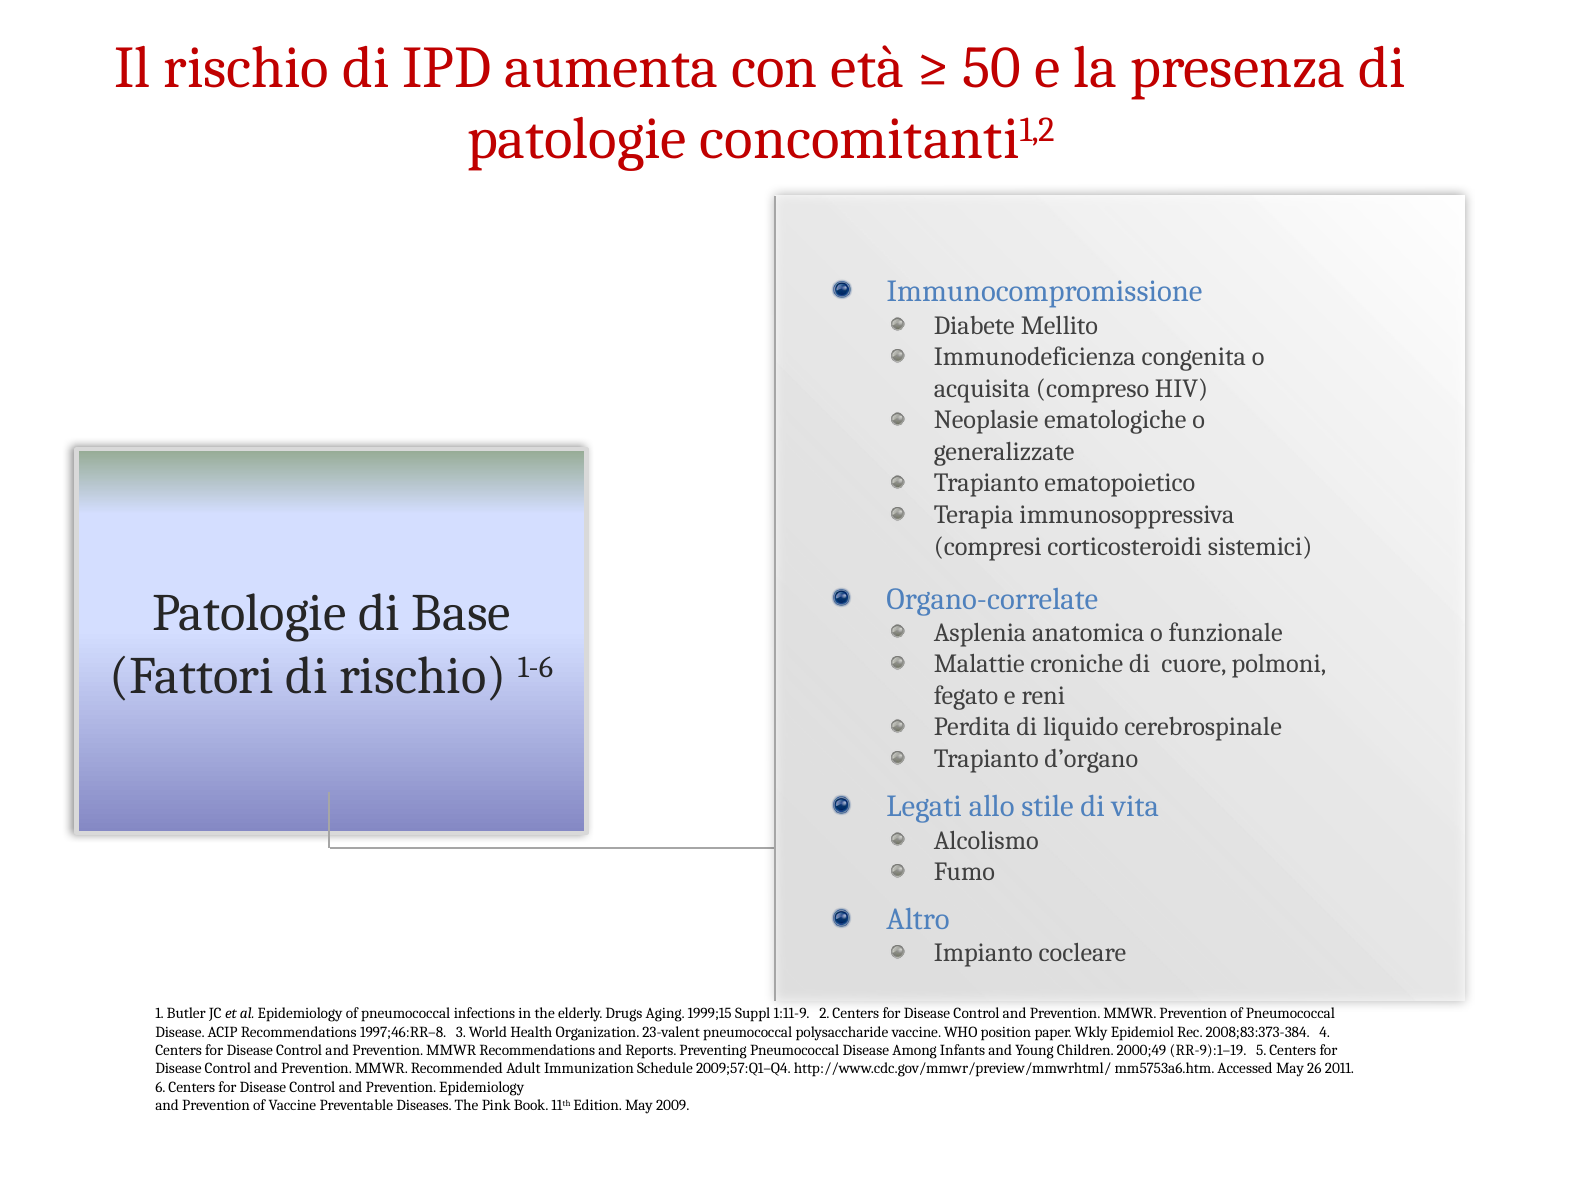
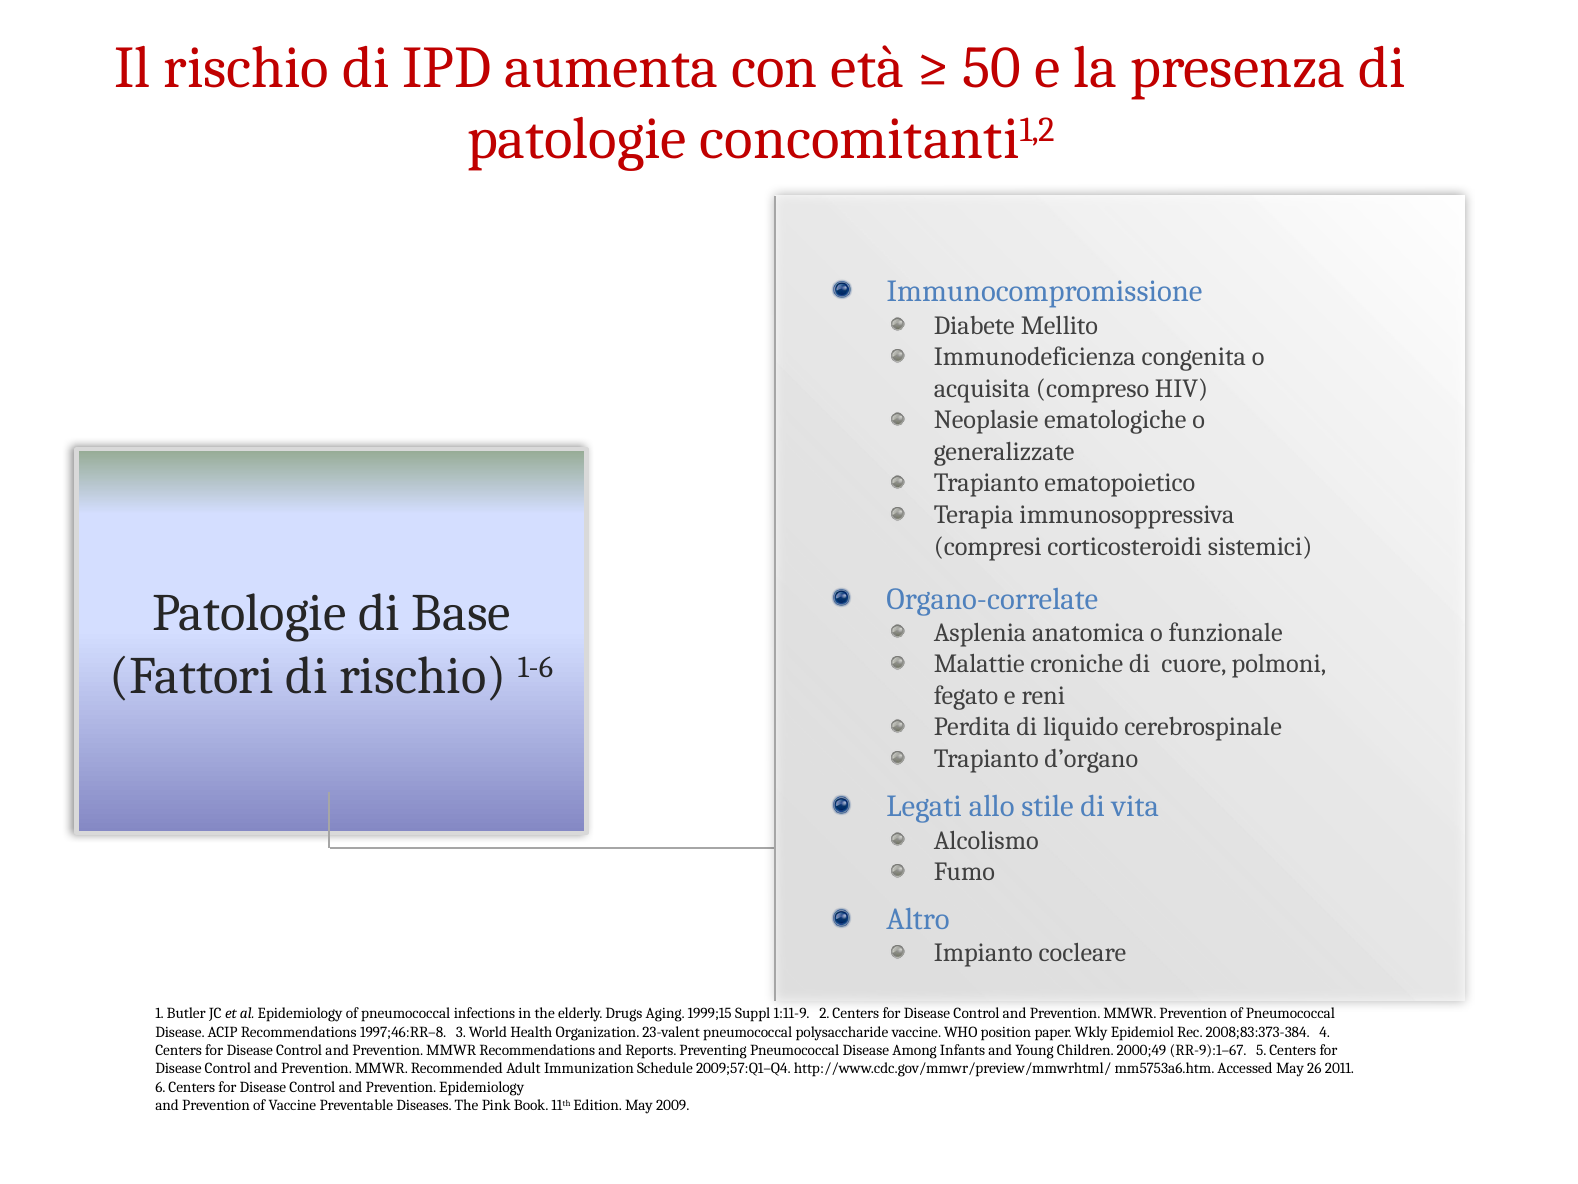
RR-9):1–19: RR-9):1–19 -> RR-9):1–67 (1208, 1050)
